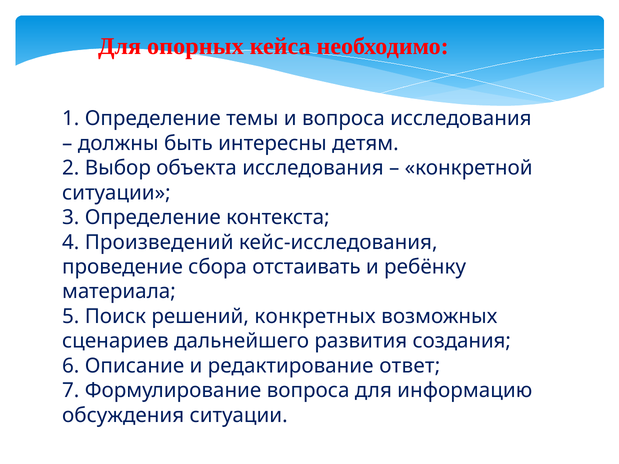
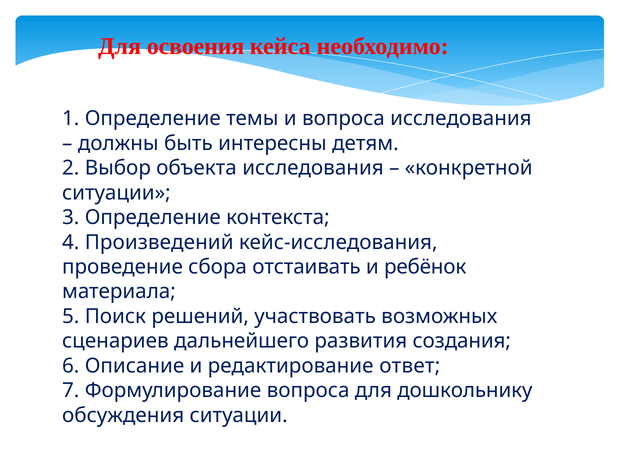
опорных: опорных -> освоения (196, 47)
ребёнку: ребёнку -> ребёнок (425, 267)
конкретных: конкретных -> участвовать (315, 317)
информацию: информацию -> дошкольнику (465, 391)
